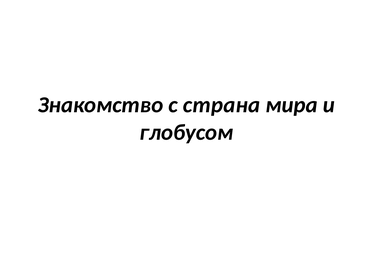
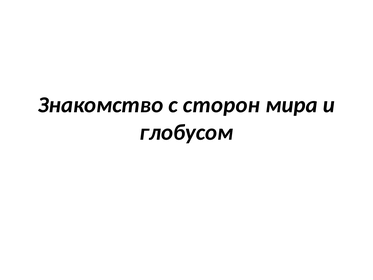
страна: страна -> сторон (222, 105)
